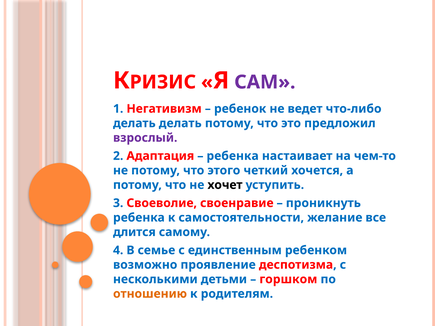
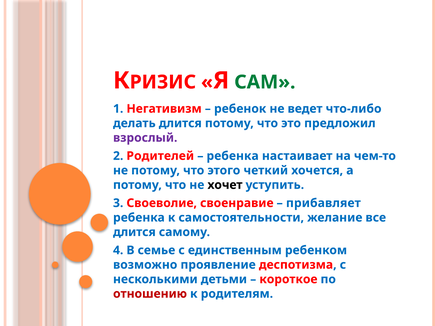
САМ colour: purple -> green (265, 82)
делать делать: делать -> длится (180, 123)
Адаптация: Адаптация -> Родителей (160, 156)
проникнуть: проникнуть -> прибавляет (323, 203)
горшком: горшком -> короткое (288, 279)
отношению colour: orange -> red (150, 294)
